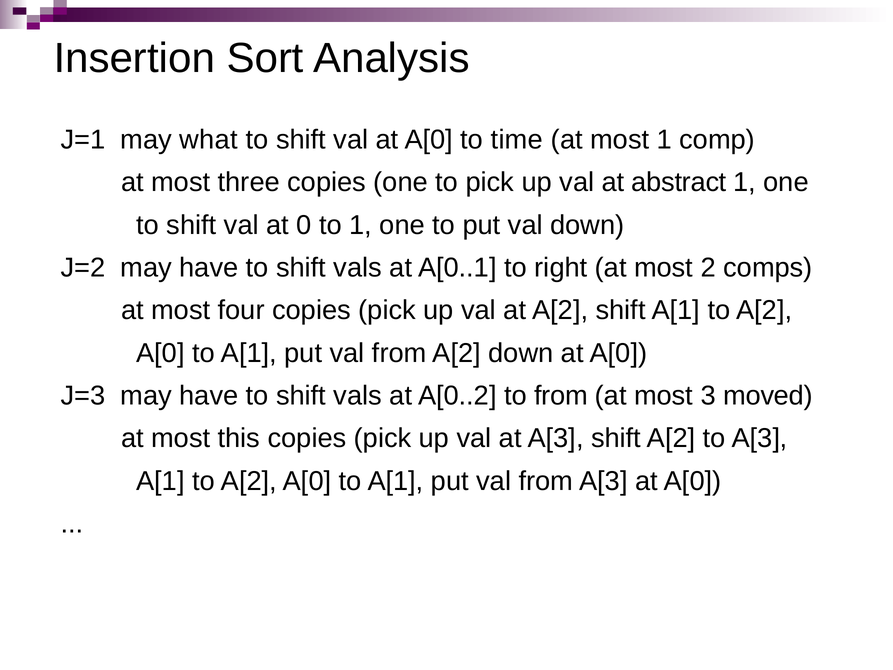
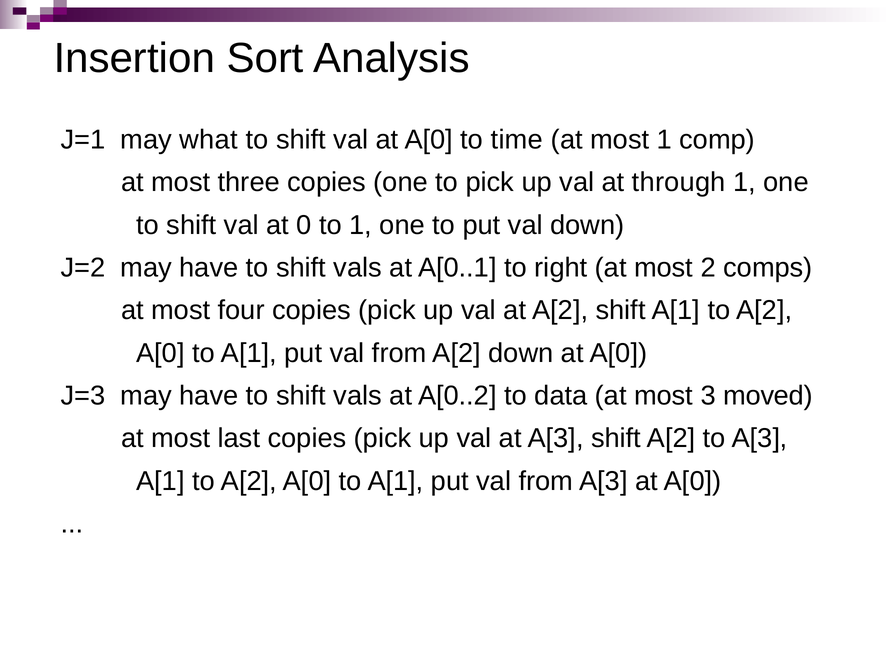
abstract: abstract -> through (679, 182)
to from: from -> data (561, 396)
this: this -> last (239, 438)
